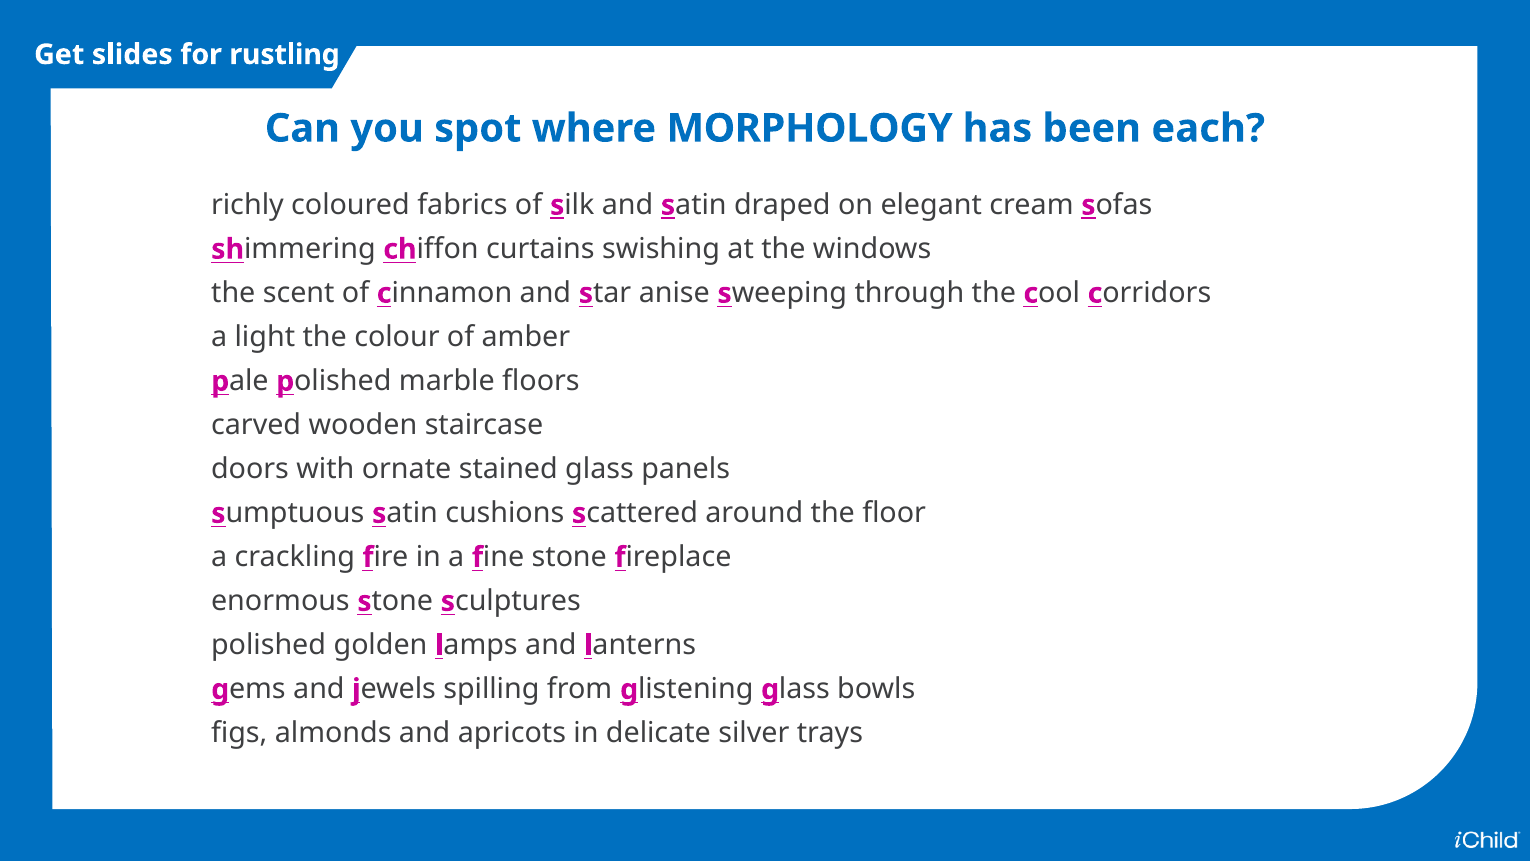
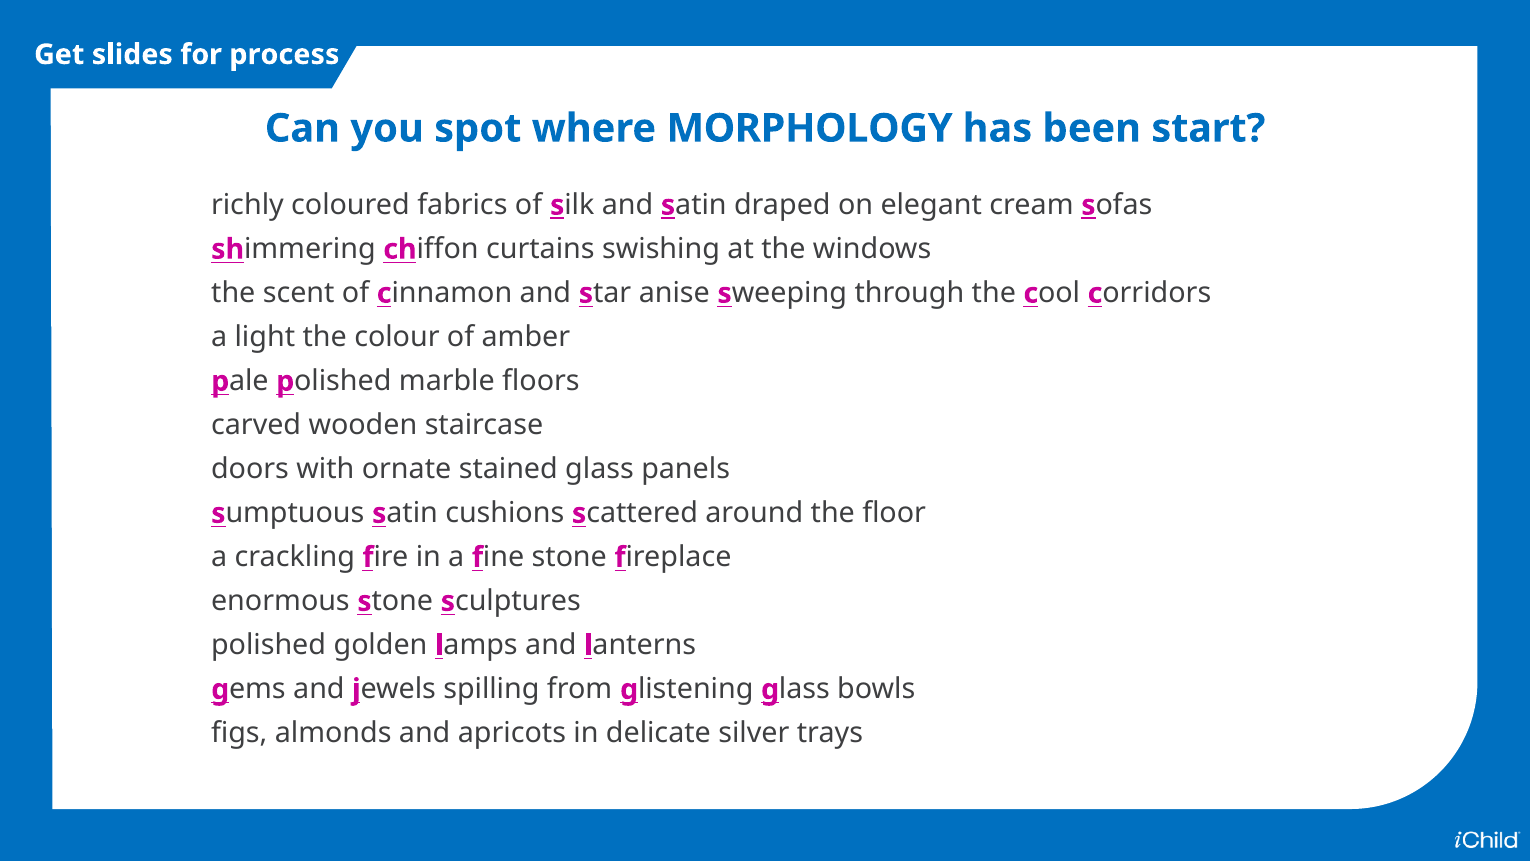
rustling: rustling -> process (284, 55)
each: each -> start (1208, 128)
